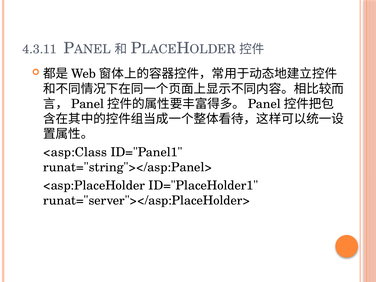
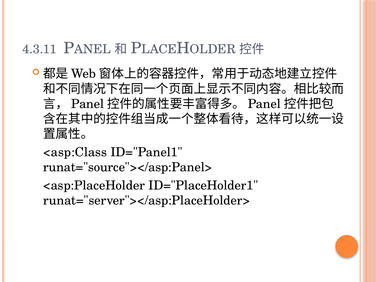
runat="string"></asp:Panel>: runat="string"></asp:Panel> -> runat="source"></asp:Panel> (128, 167)
